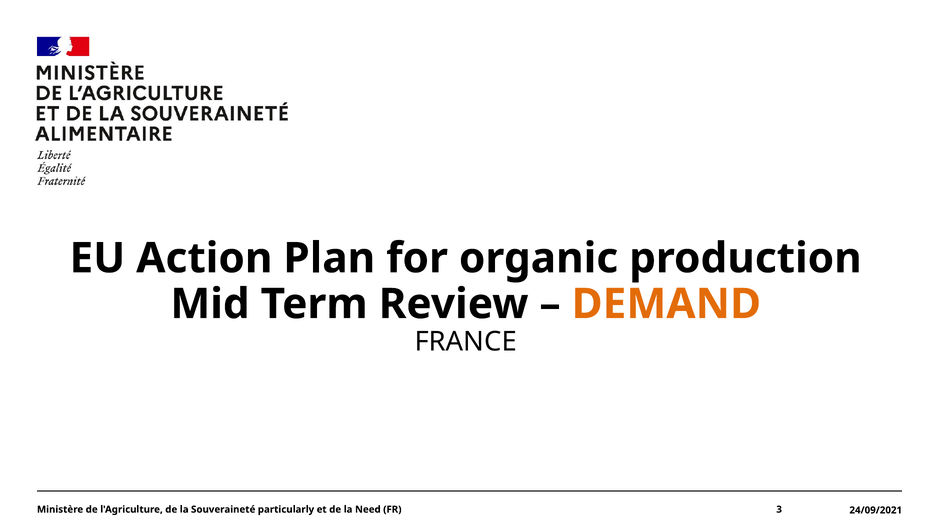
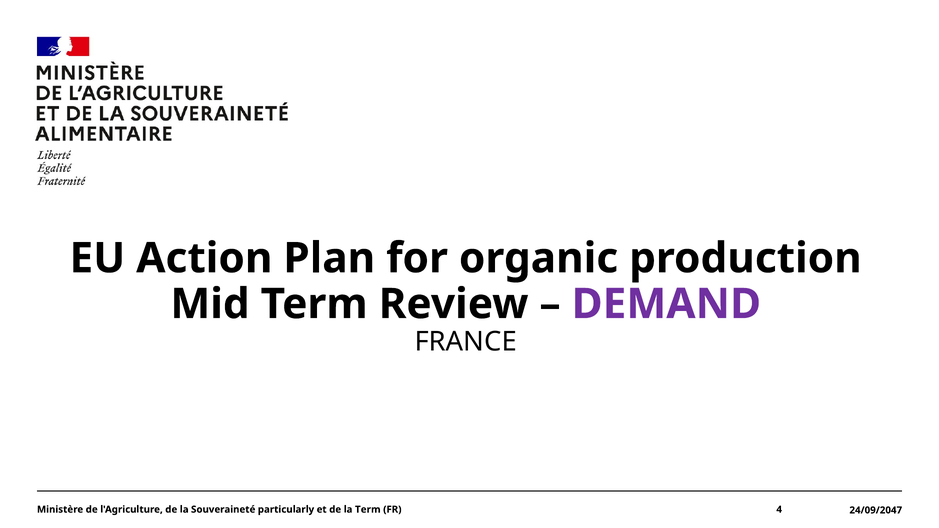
DEMAND colour: orange -> purple (666, 304)
la Need: Need -> Term (368, 510)
3: 3 -> 4 (779, 510)
24/09/2021: 24/09/2021 -> 24/09/2047 (876, 510)
